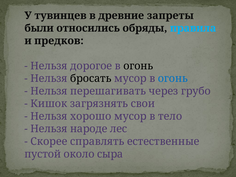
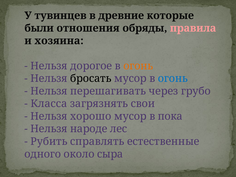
запреты: запреты -> которые (170, 16)
относились: относились -> отношения (88, 28)
правила colour: light blue -> pink (193, 28)
предков: предков -> хозяина (59, 41)
огонь colour: black -> orange (138, 66)
Кишок: Кишок -> Класса (49, 104)
тело: тело -> пока (170, 116)
Скорее: Скорее -> Рубить (49, 141)
пустой: пустой -> одного (43, 154)
